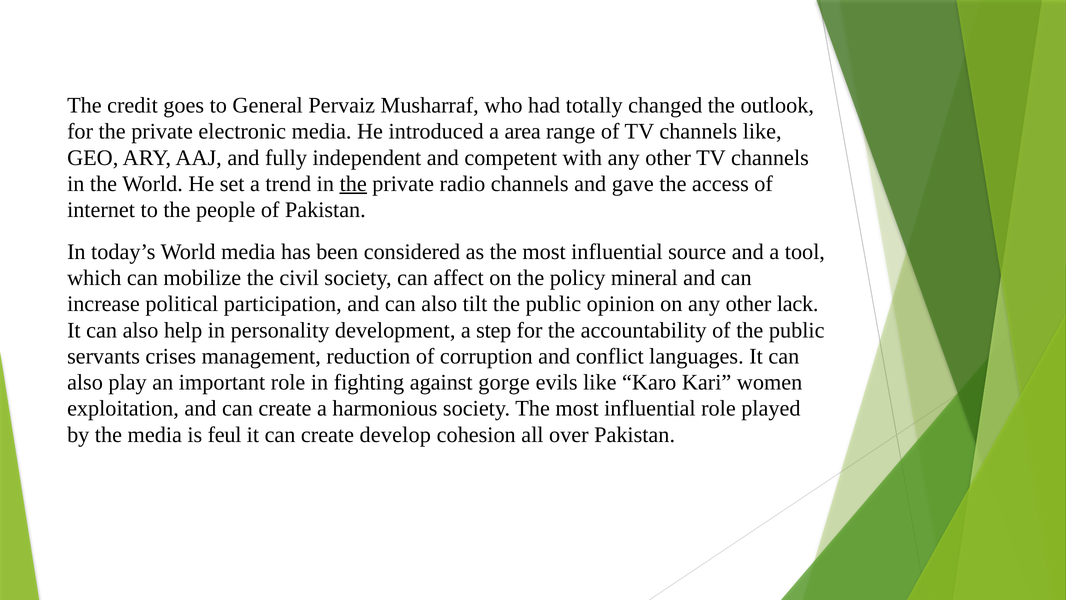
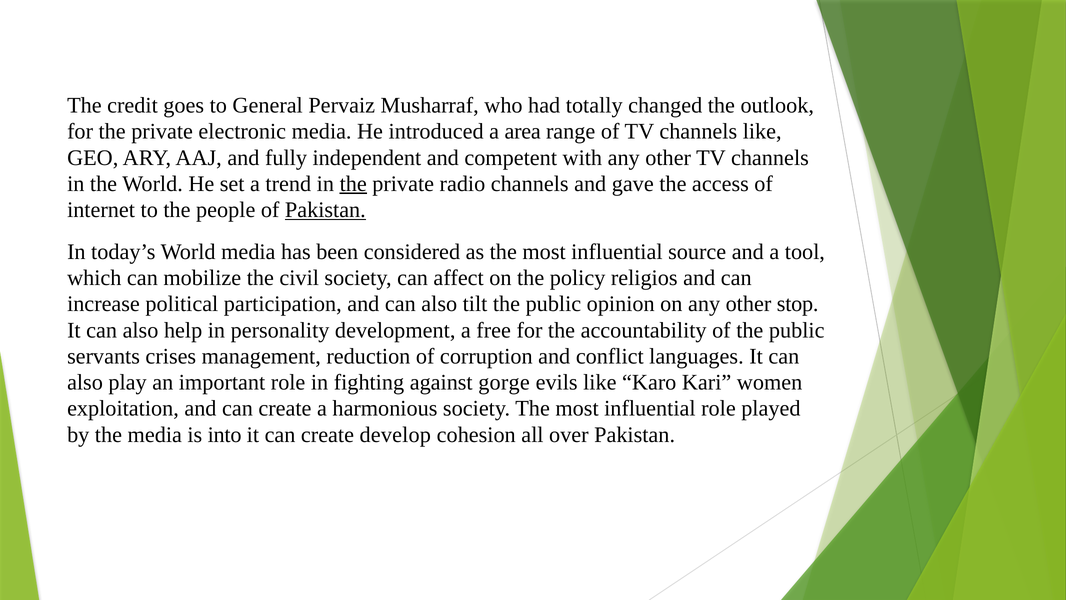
Pakistan underline: none -> present (325, 210)
mineral: mineral -> religios (644, 278)
lack: lack -> stop (798, 304)
step: step -> free (494, 330)
feul: feul -> into (225, 434)
